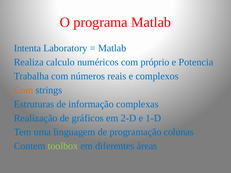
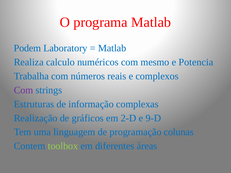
Intenta: Intenta -> Podem (27, 48)
próprio: próprio -> mesmo (155, 62)
Com colour: orange -> purple (24, 90)
1-D: 1-D -> 9-D (153, 118)
